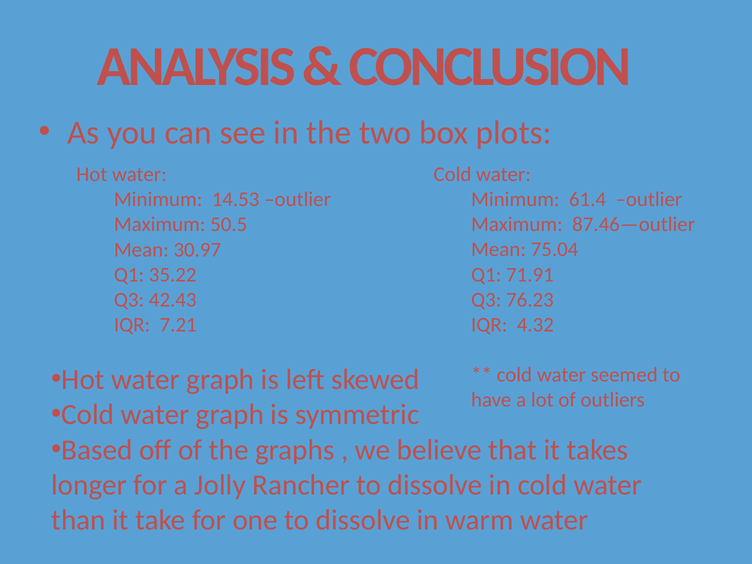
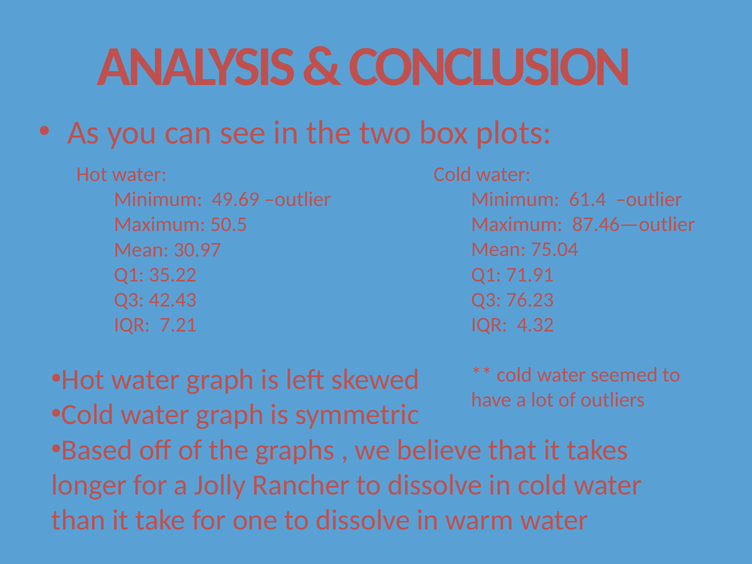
14.53: 14.53 -> 49.69 (236, 199)
